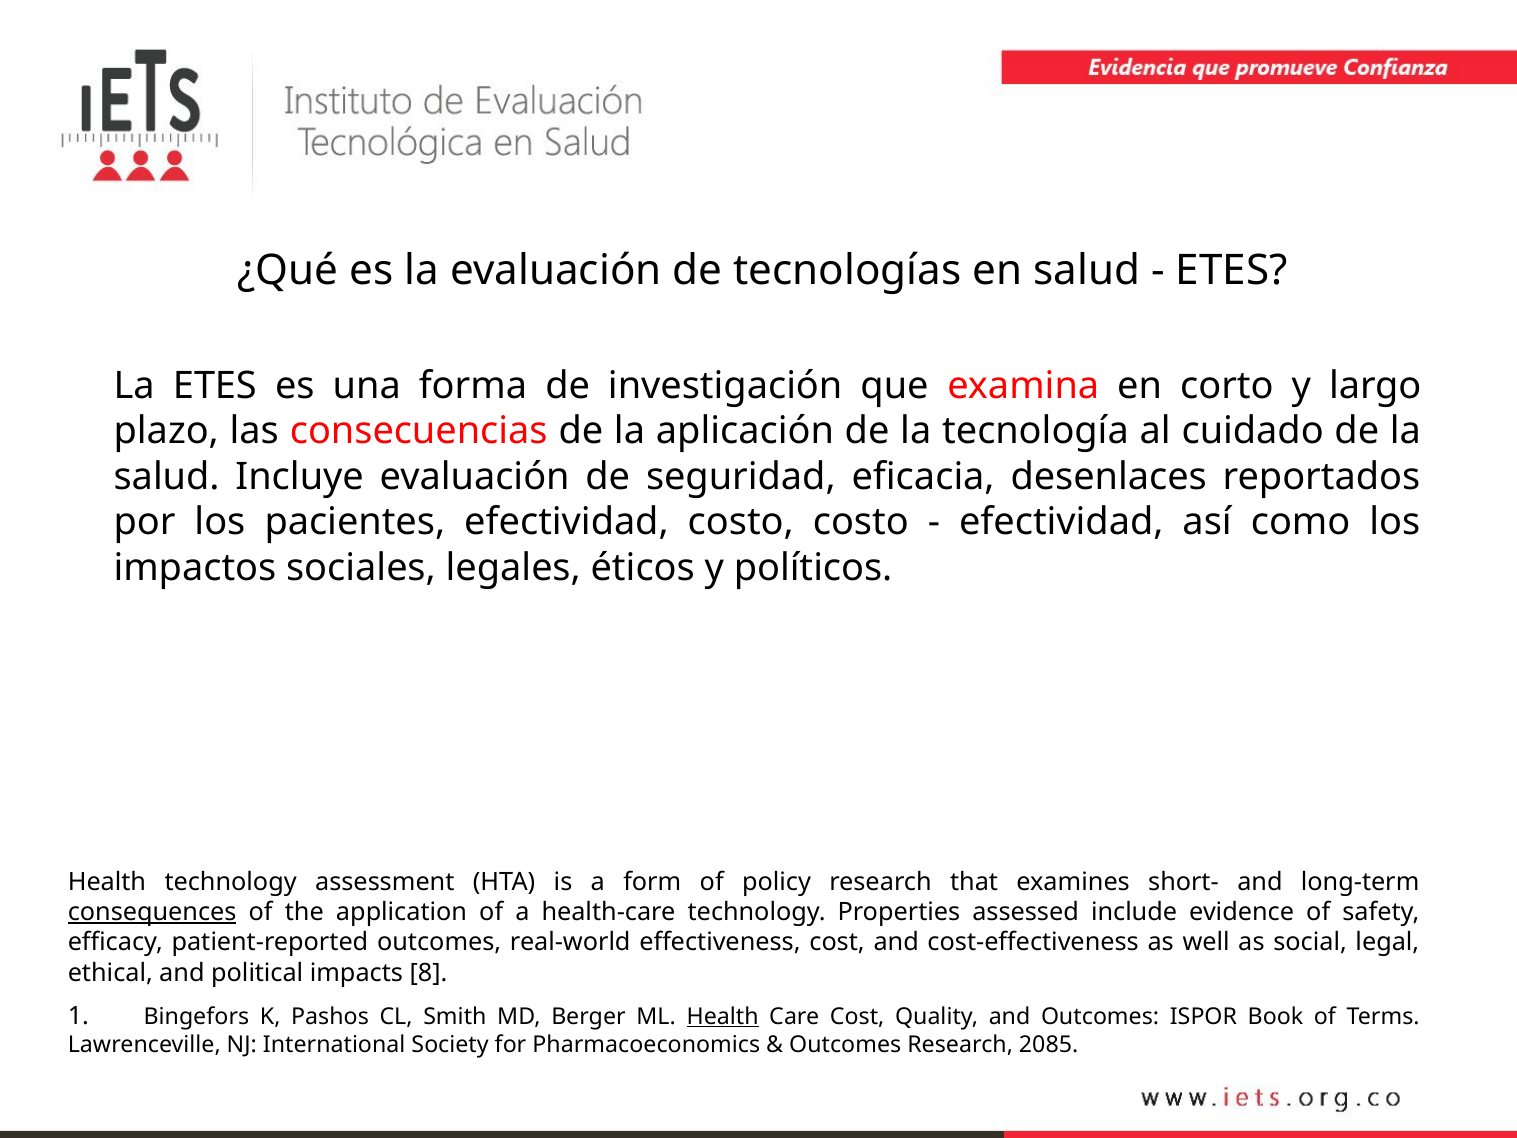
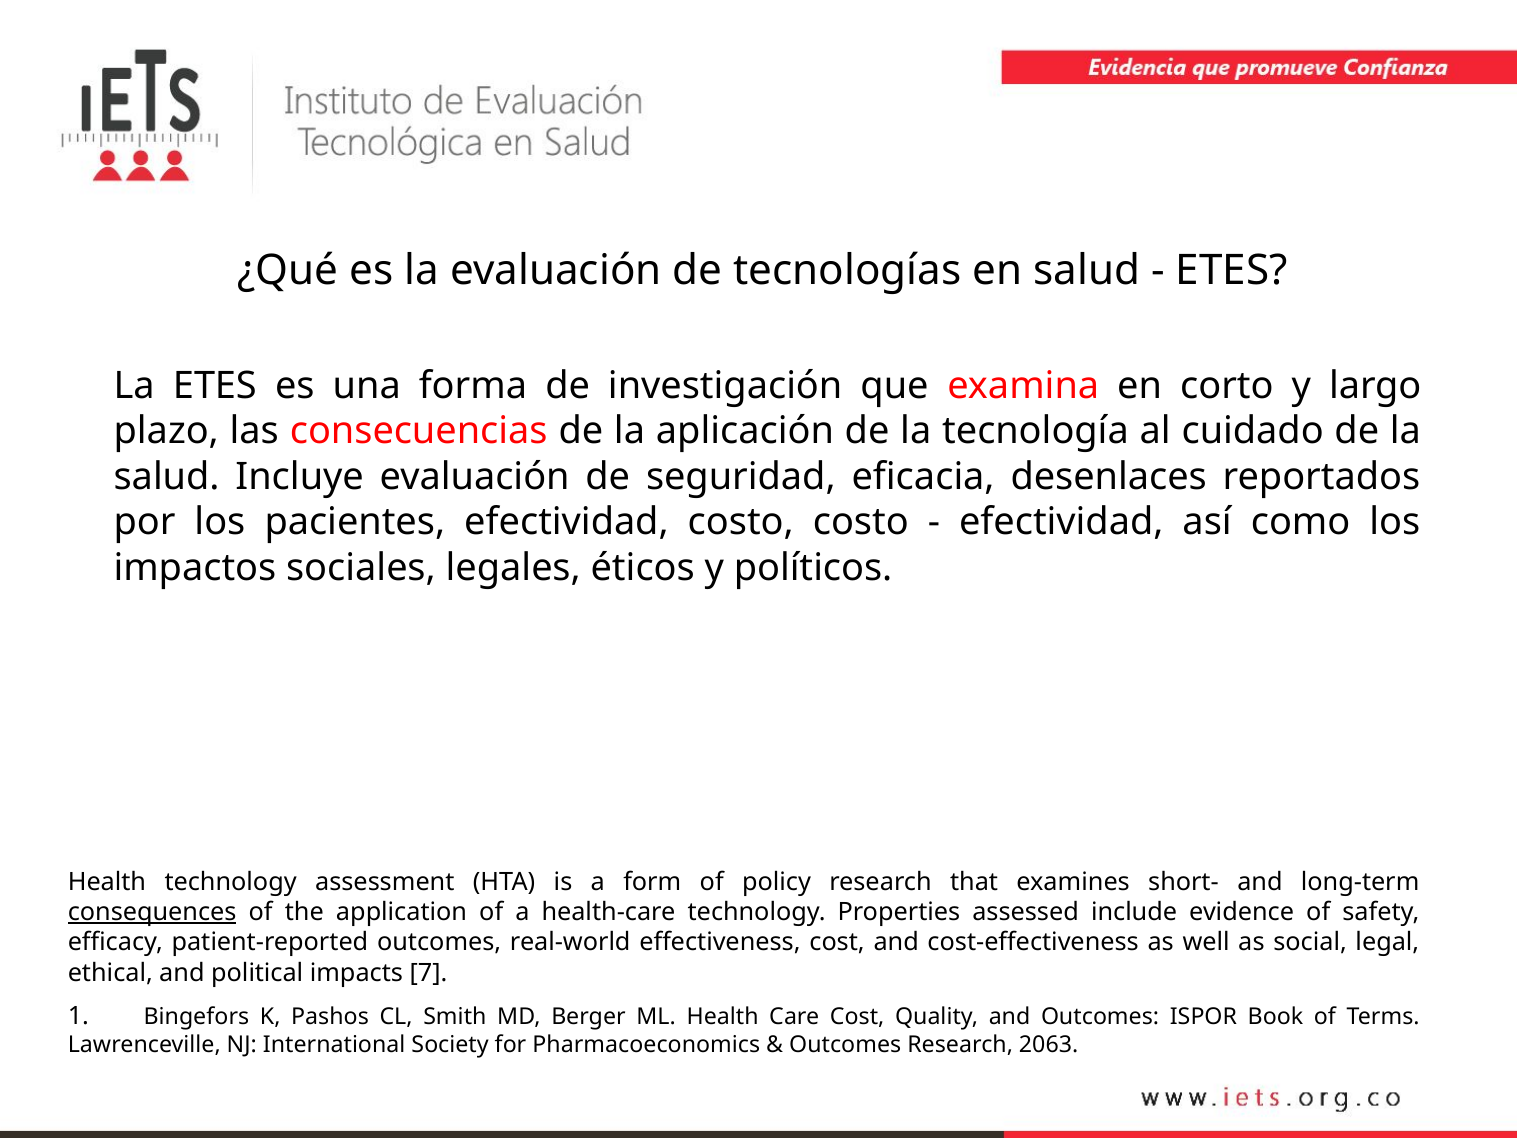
8: 8 -> 7 (429, 973)
Health underline: present -> none (723, 1016)
2085: 2085 -> 2063 (1049, 1045)
